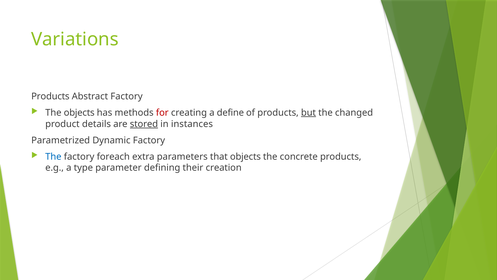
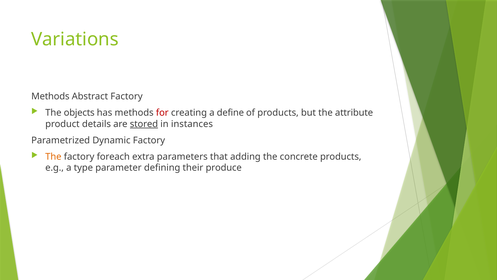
Products: Products -> Methods (50, 96)
but underline: present -> none (308, 113)
changed: changed -> attribute (354, 113)
The colour: blue -> orange (53, 156)
that objects: objects -> adding (245, 156)
creation: creation -> produce (224, 168)
